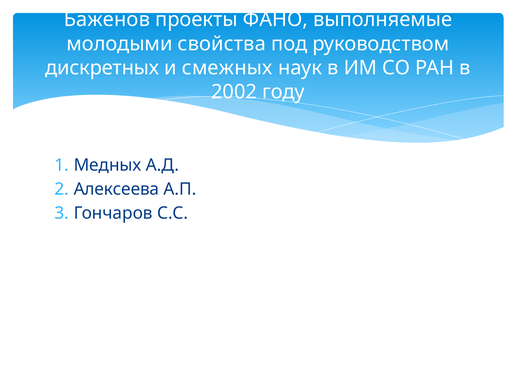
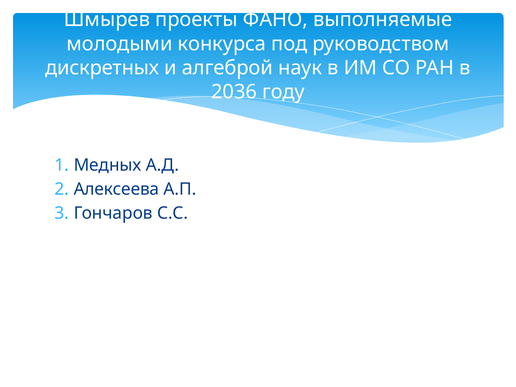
Баженов: Баженов -> Шмырев (107, 20)
свойства: свойства -> конкурса (222, 44)
смежных: смежных -> алгеброй (227, 68)
2002: 2002 -> 2036 (234, 92)
